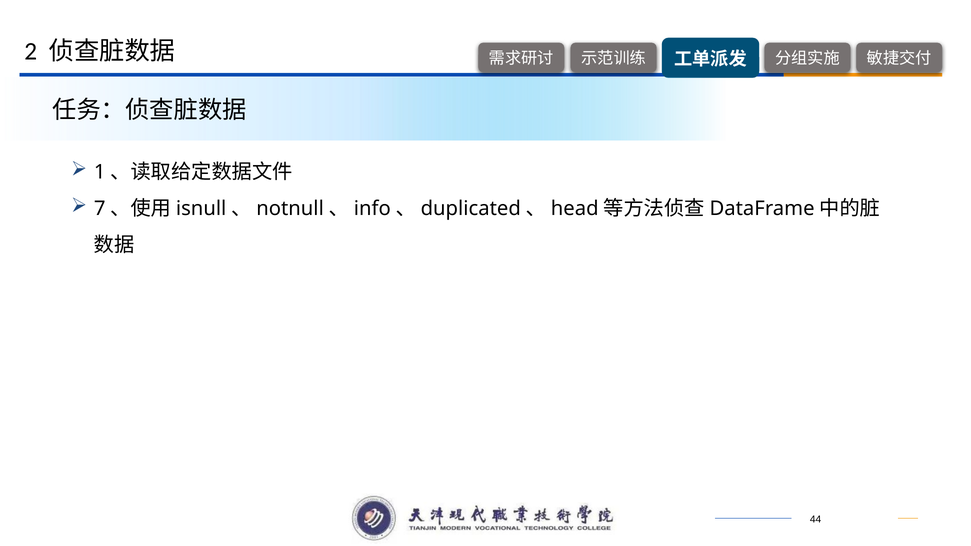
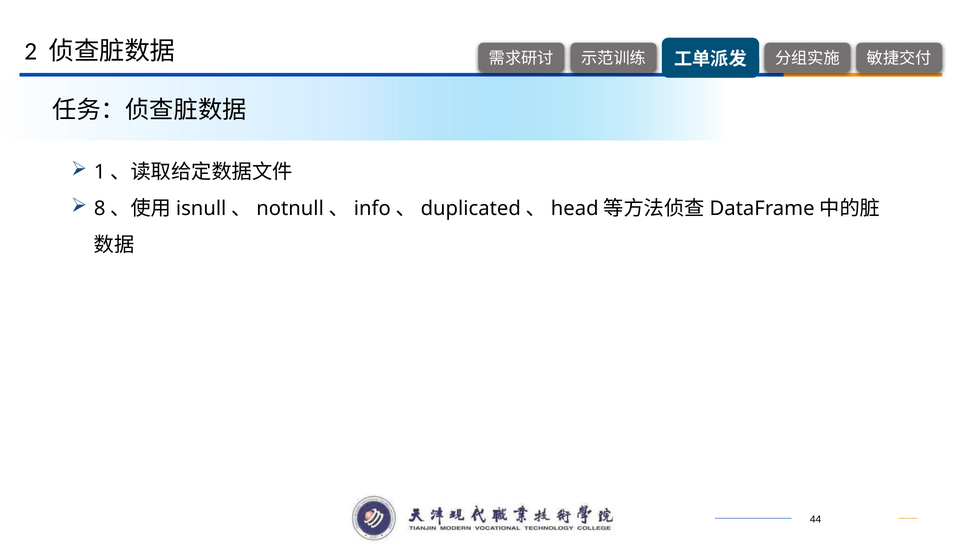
7: 7 -> 8 (100, 209)
